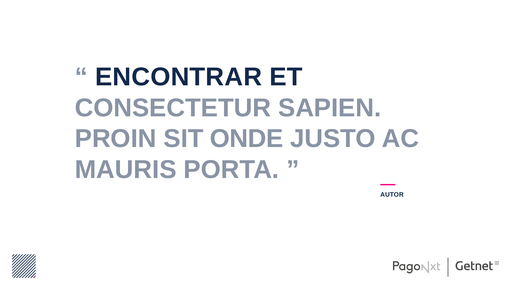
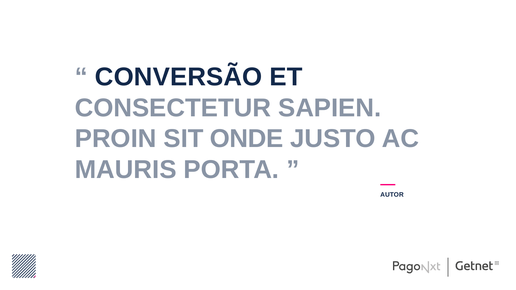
ENCONTRAR: ENCONTRAR -> CONVERSÃO (179, 77)
